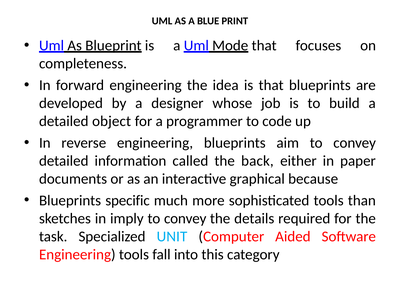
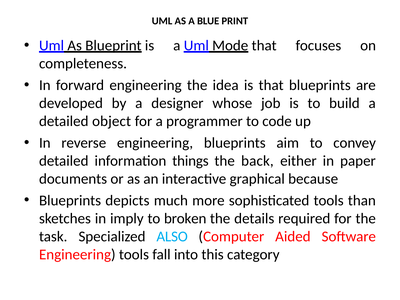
called: called -> things (190, 161)
specific: specific -> depicts (127, 200)
convey: convey -> broken (185, 218)
UNIT: UNIT -> ALSO (172, 236)
